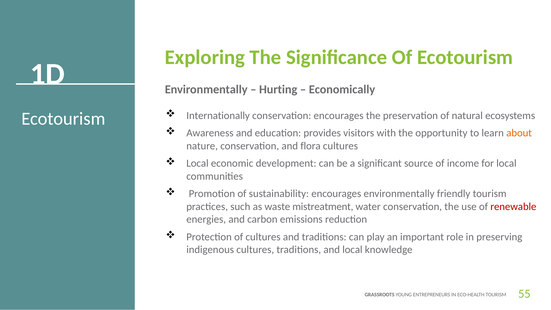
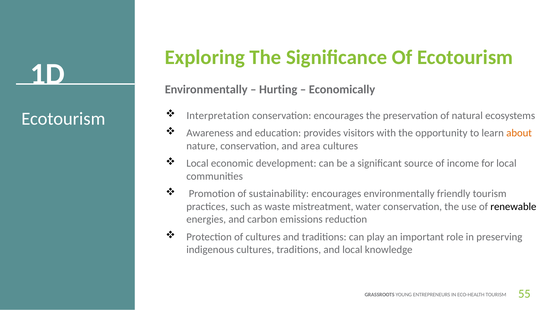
Internationally: Internationally -> Interpretation (218, 116)
flora: flora -> area (310, 146)
renewable colour: red -> black (513, 206)
